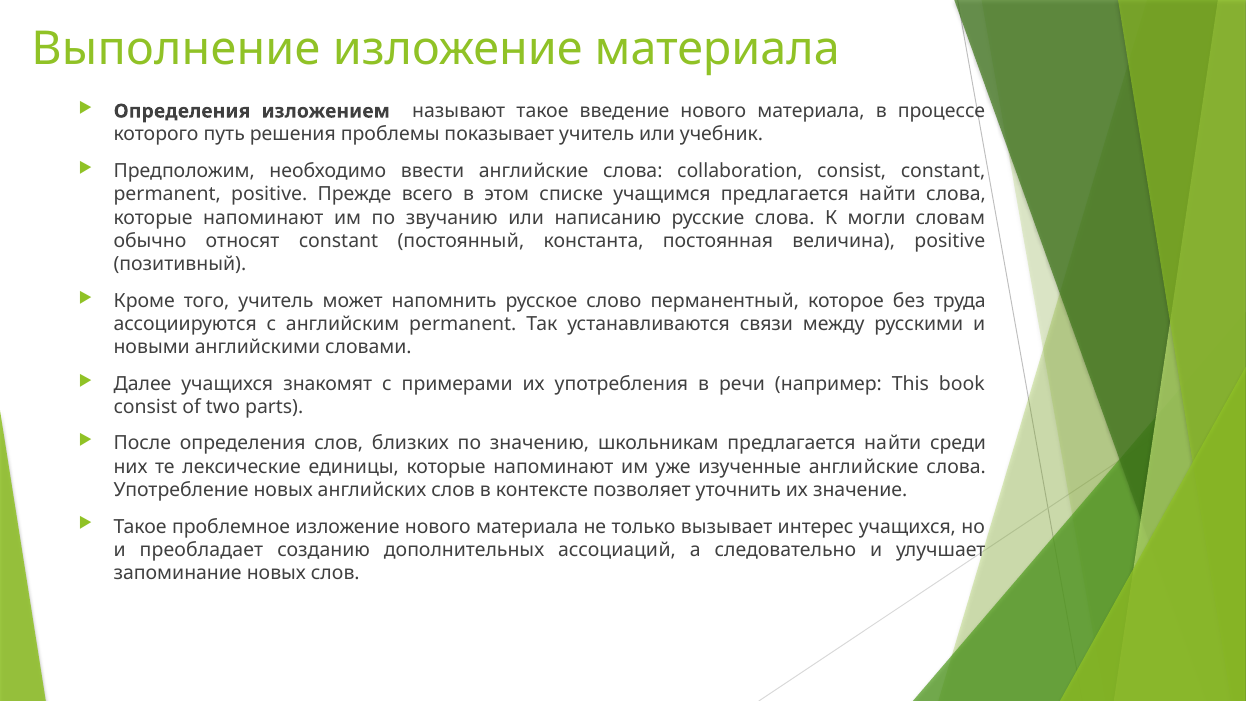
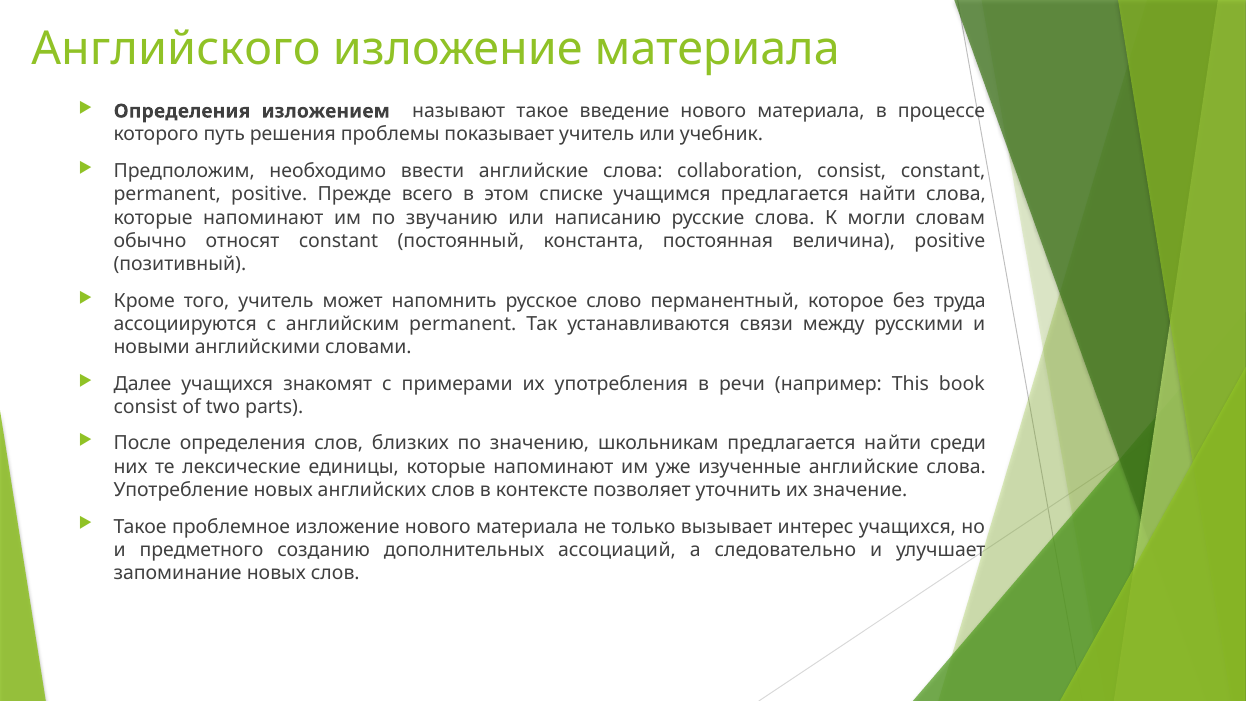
Выполнение: Выполнение -> Английского (176, 49)
преобладает: преобладает -> предметного (202, 550)
